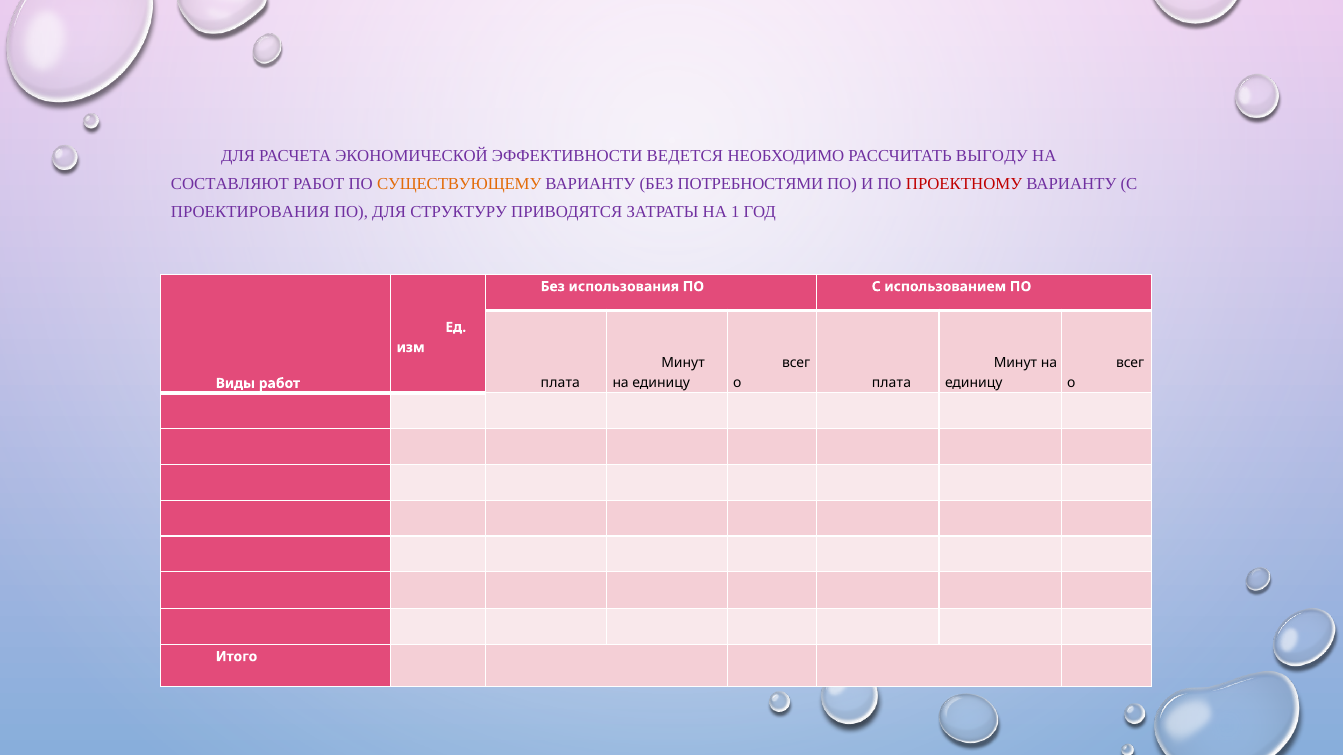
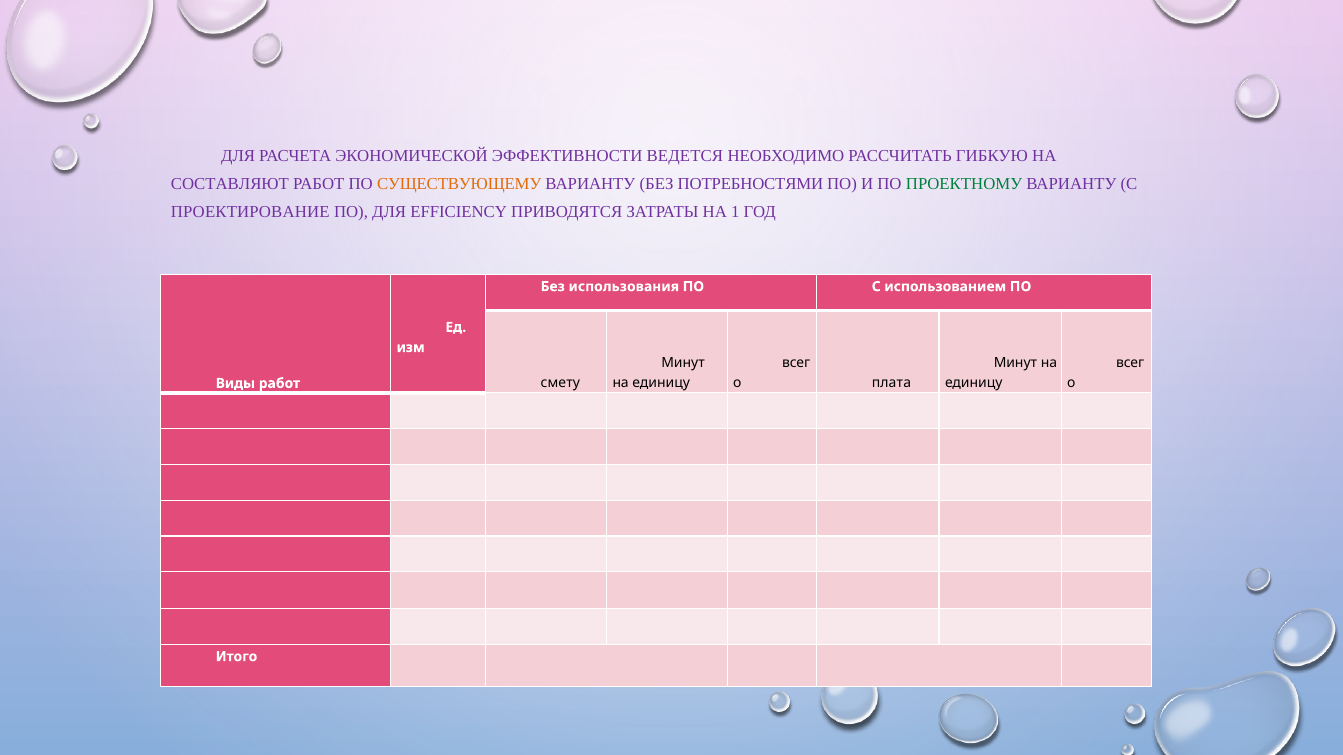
ВЫГОДУ: ВЫГОДУ -> ГИБКУЮ (992, 156)
ПРОЕКТНОМУ colour: red -> green (964, 184)
ПРОЕКТИРОВАНИЯ: ПРОЕКТИРОВАНИЯ -> ПРОЕКТИРОВАНИЕ (250, 212)
СТРУКТУРУ: СТРУКТУРУ -> EFFICIENCY (459, 212)
плата: плата -> смету (560, 384)
